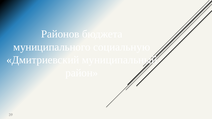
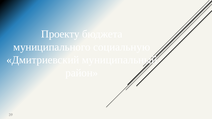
Районов: Районов -> Проекту (60, 34)
